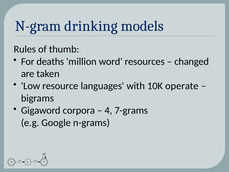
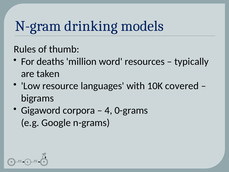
changed: changed -> typically (192, 61)
operate: operate -> covered (182, 86)
7-grams: 7-grams -> 0-grams (131, 110)
